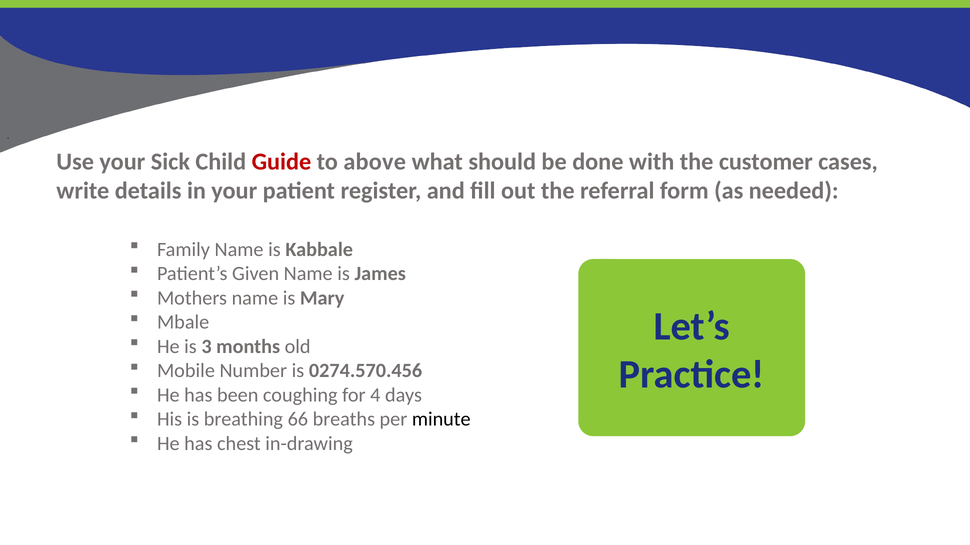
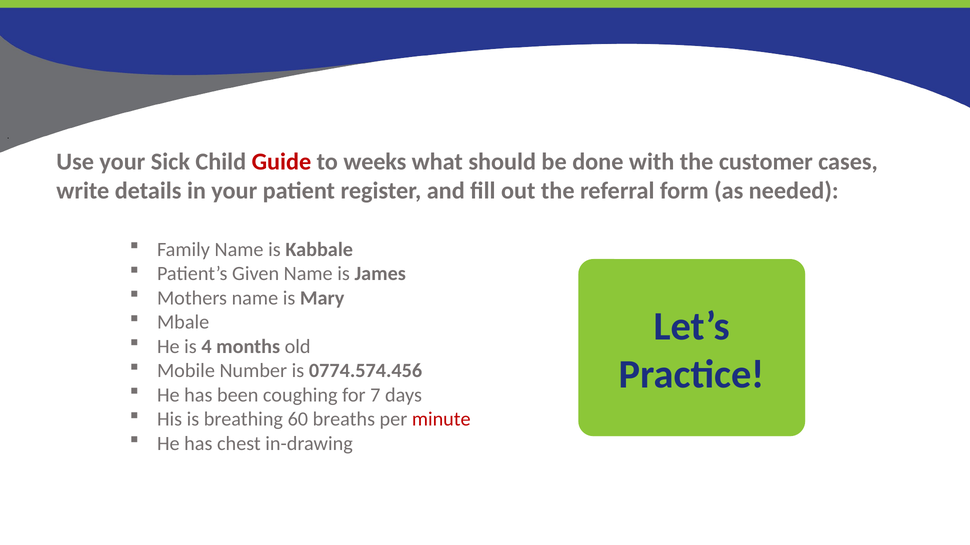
above: above -> weeks (375, 162)
3: 3 -> 4 (206, 347)
0274.570.456: 0274.570.456 -> 0774.574.456 (366, 371)
4: 4 -> 7 (375, 395)
66: 66 -> 60 (298, 420)
minute colour: black -> red (441, 420)
